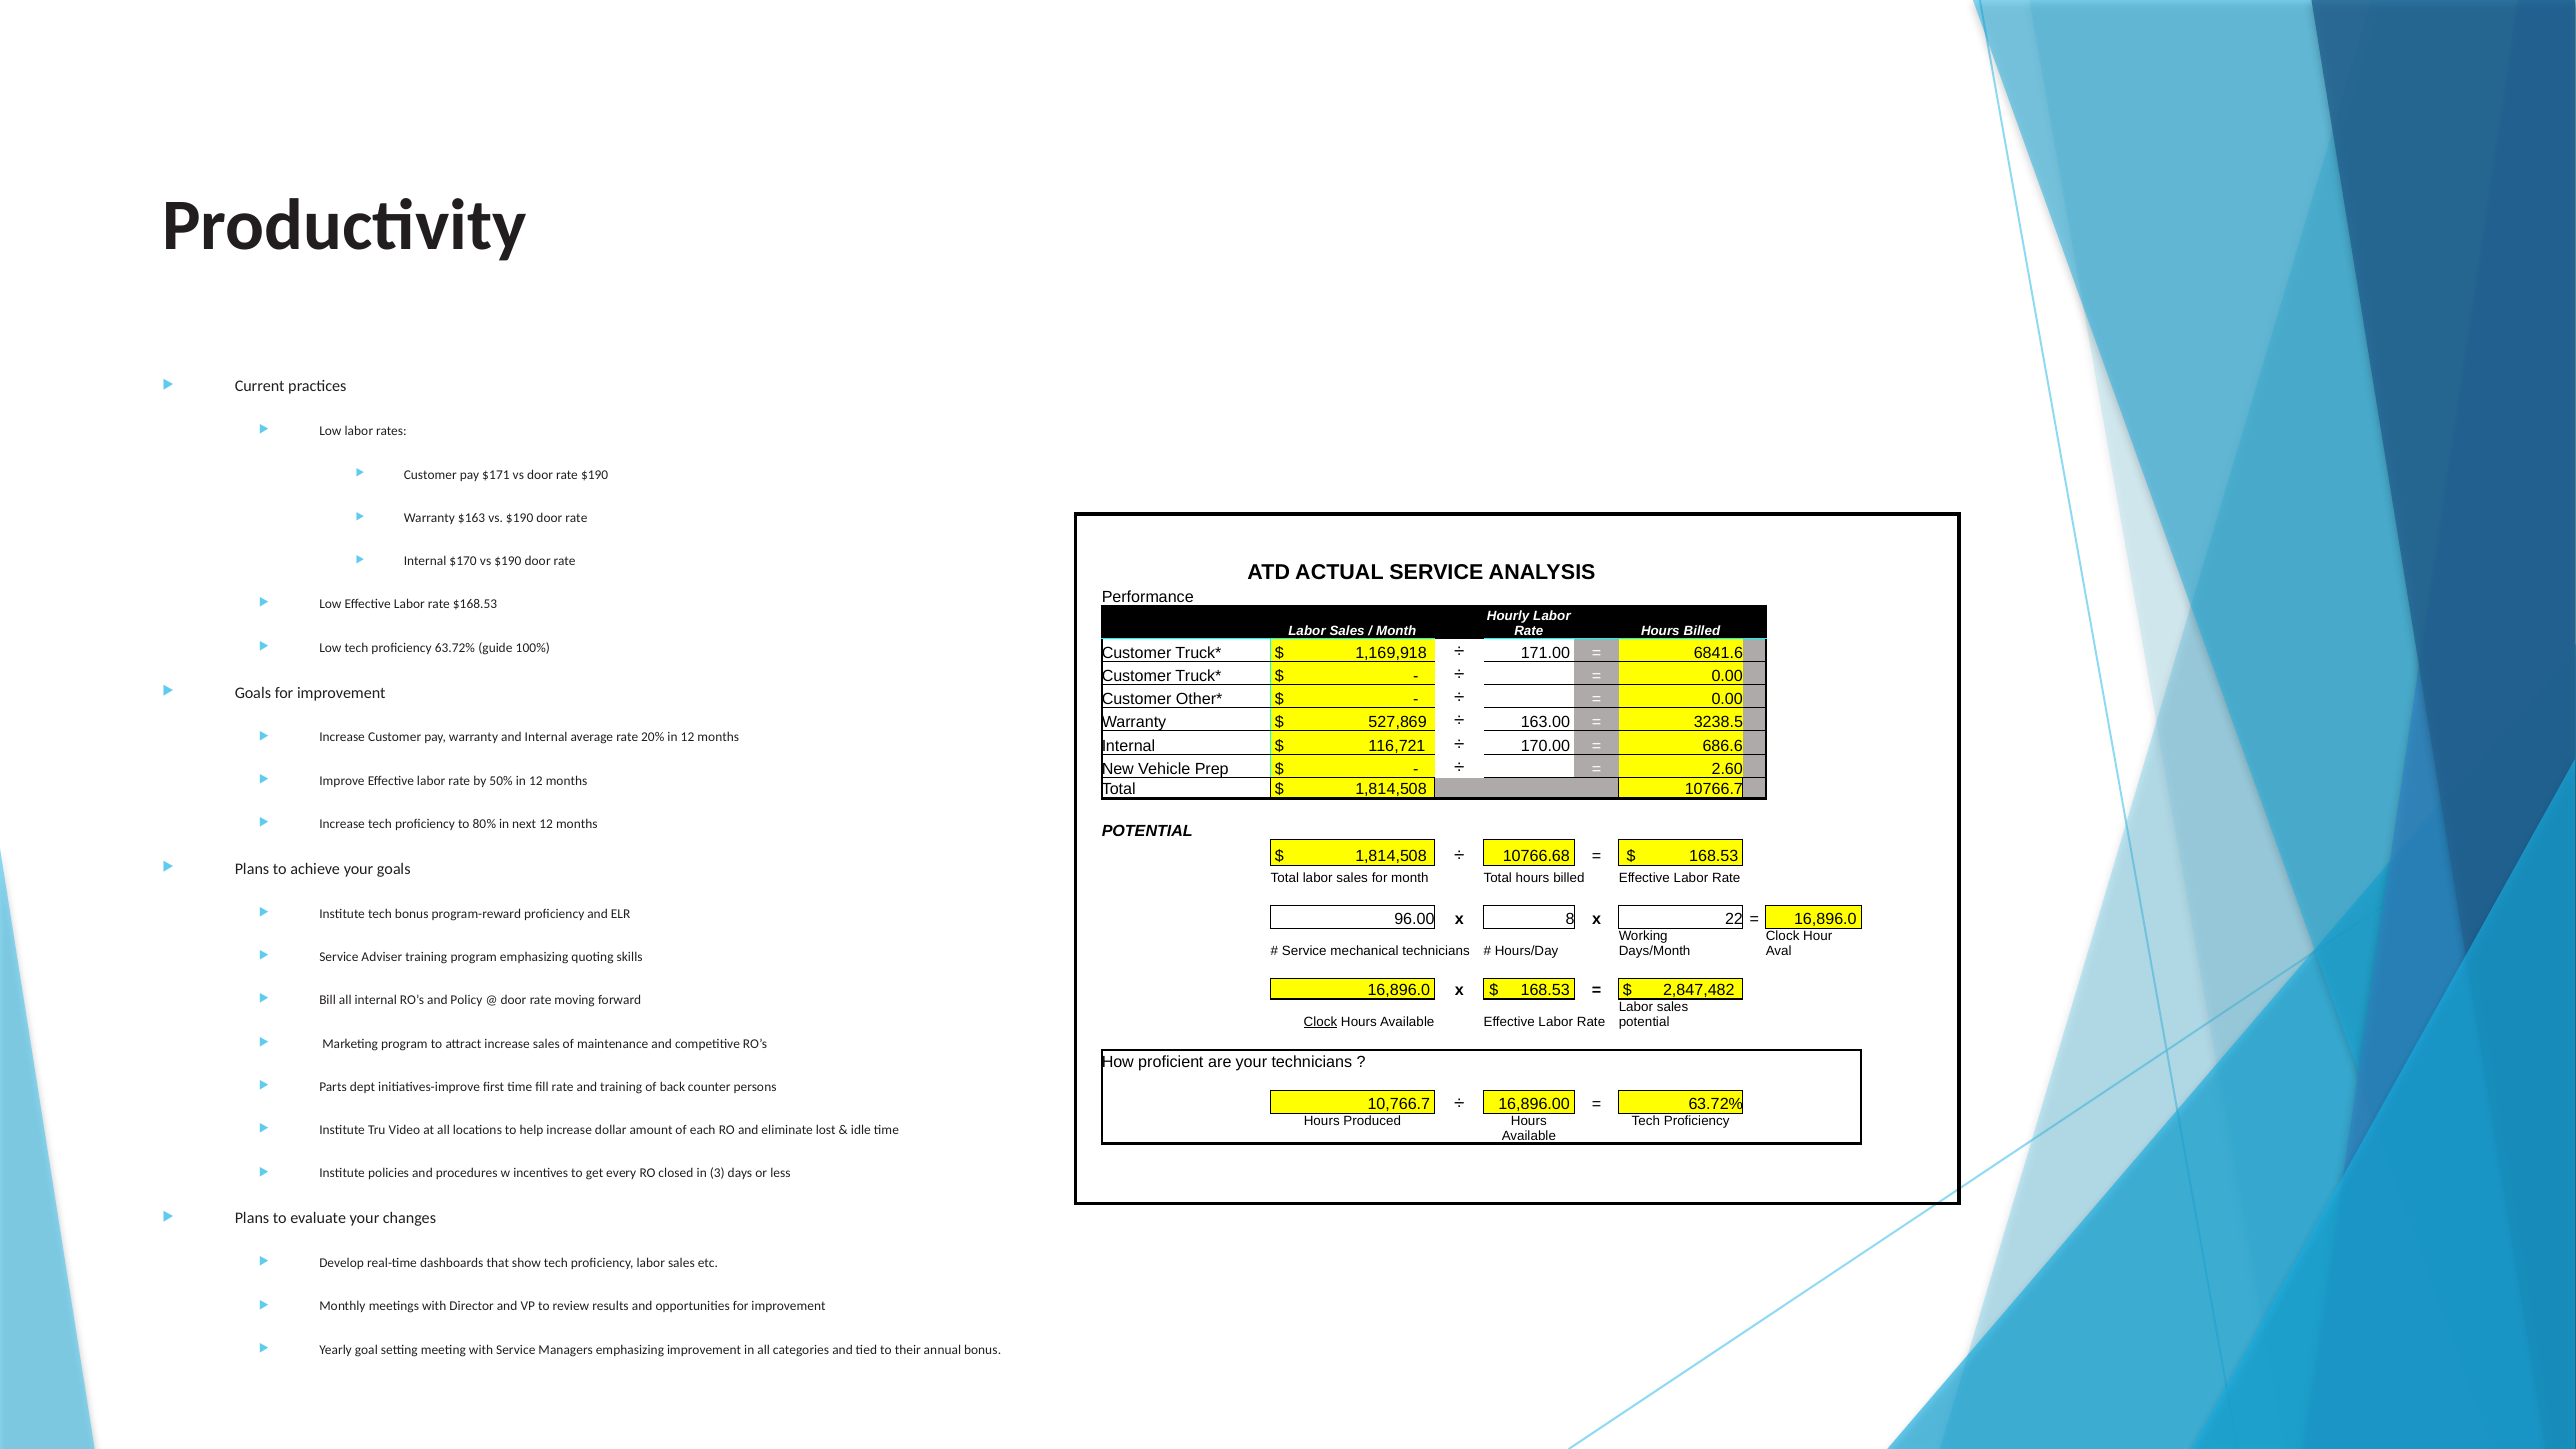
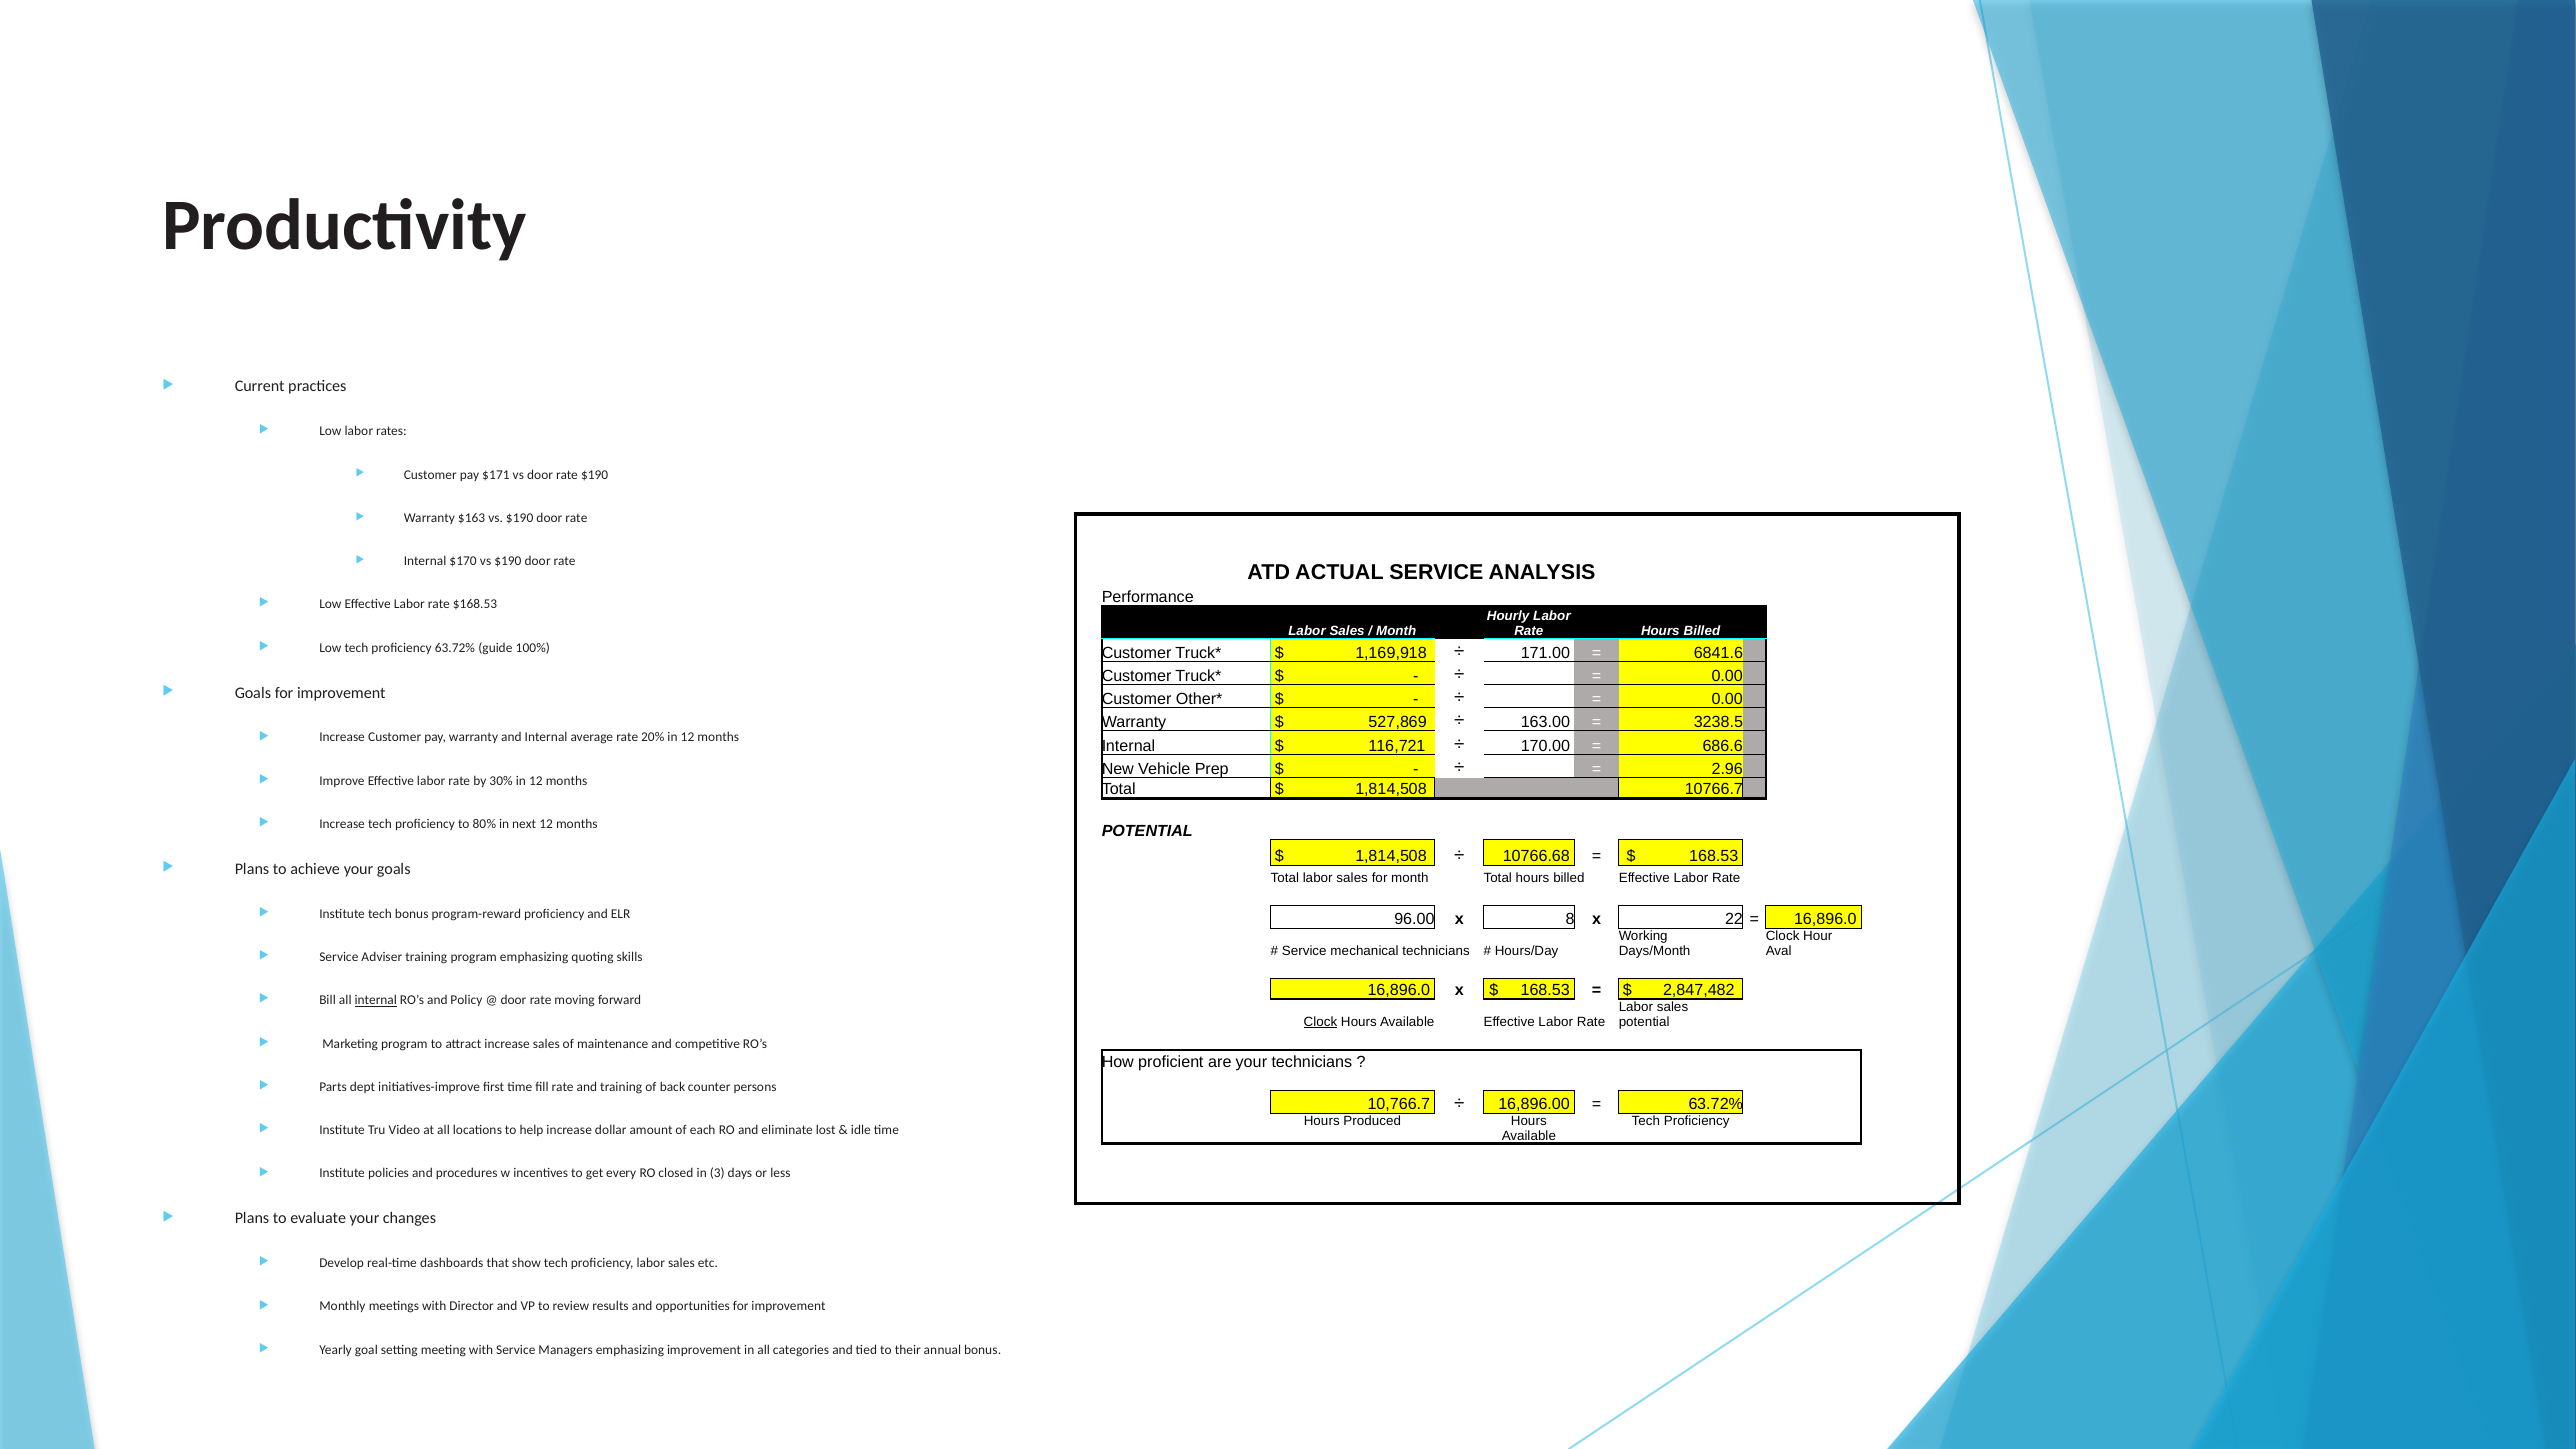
2.60: 2.60 -> 2.96 (1727, 769)
50%: 50% -> 30% (501, 781)
internal underline: none -> present (376, 1000)
